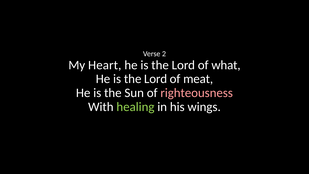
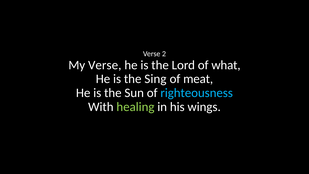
My Heart: Heart -> Verse (105, 65)
Lord: Lord -> Sing (155, 79)
righteousness colour: pink -> light blue (197, 93)
